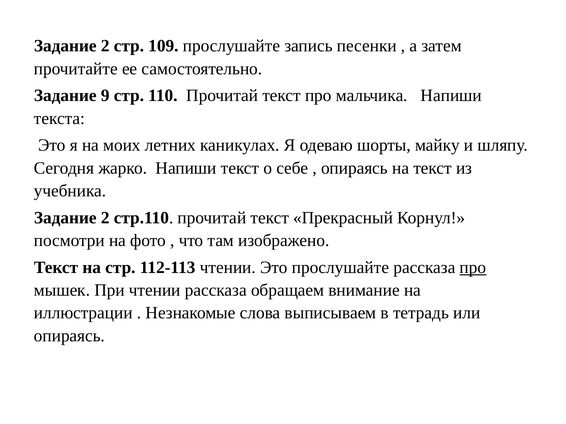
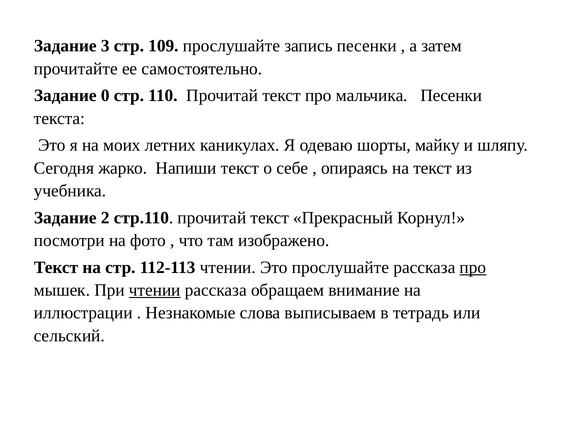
2: 2 -> 3 (105, 46)
9: 9 -> 0 (105, 96)
мальчика Напиши: Напиши -> Песенки (451, 96)
чтении underline: none -> present (155, 290)
опираясь: опираясь -> сельский (69, 336)
